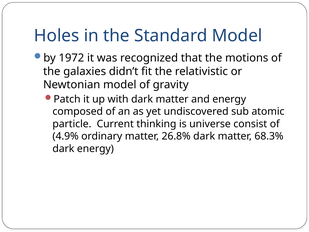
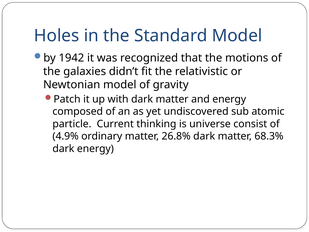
1972: 1972 -> 1942 (71, 58)
